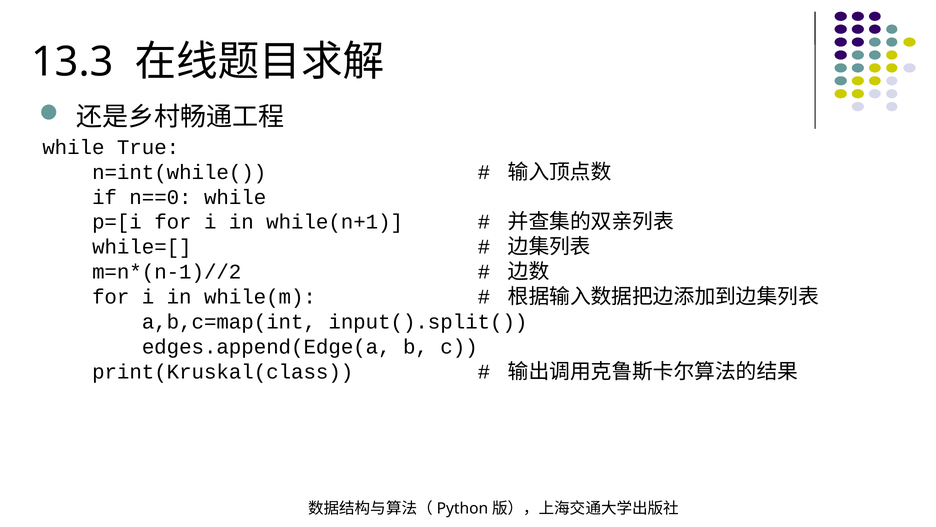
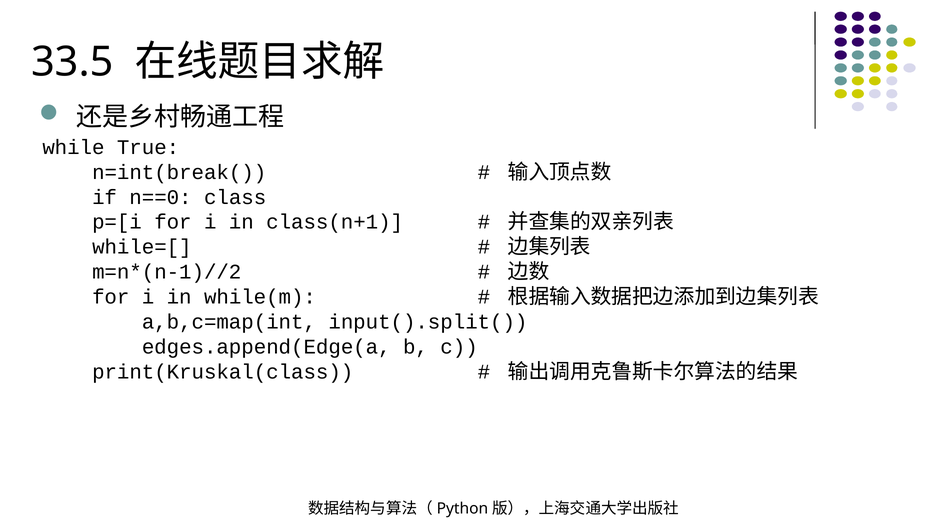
13.3: 13.3 -> 33.5 (72, 62)
n=int(while(: n=int(while( -> n=int(break( (179, 172)
n==0 while: while -> class (235, 197)
while(n+1: while(n+1 -> class(n+1 (335, 222)
